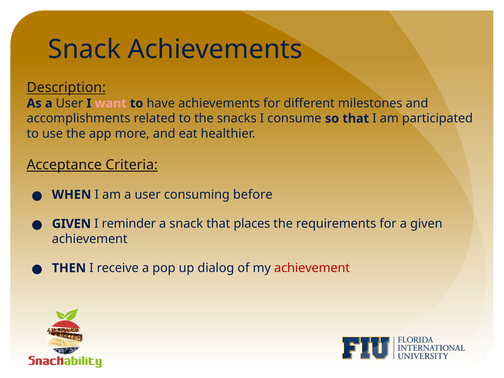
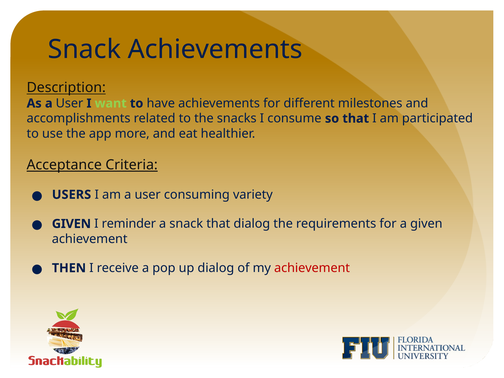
want colour: pink -> light green (111, 103)
WHEN: WHEN -> USERS (72, 195)
before: before -> variety (253, 195)
that places: places -> dialog (252, 224)
